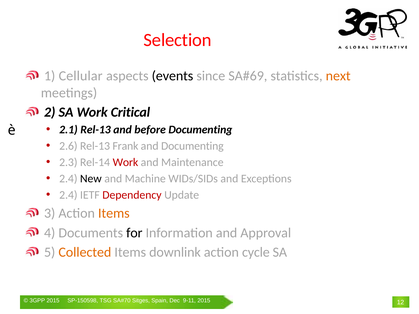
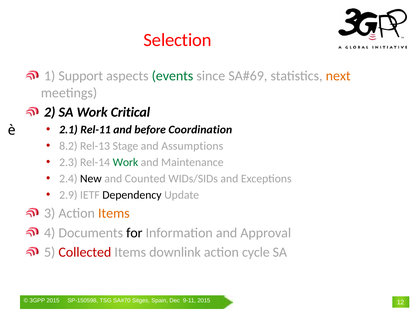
Cellular: Cellular -> Support (81, 76)
events colour: black -> green (172, 76)
2.1 Rel-13: Rel-13 -> Rel-11 (96, 130)
before Documenting: Documenting -> Coordination (200, 130)
2.6: 2.6 -> 8.2 (68, 146)
Frank: Frank -> Stage (125, 146)
and Documenting: Documenting -> Assumptions (192, 146)
Work colour: red -> green (125, 162)
Machine: Machine -> Counted (145, 179)
2.4: 2.4 -> 2.9 (68, 195)
Dependency colour: red -> black (132, 195)
Collected colour: orange -> red (85, 252)
